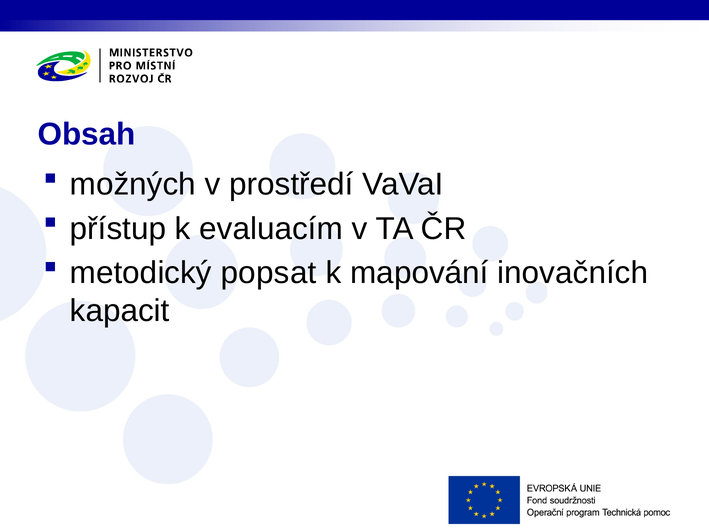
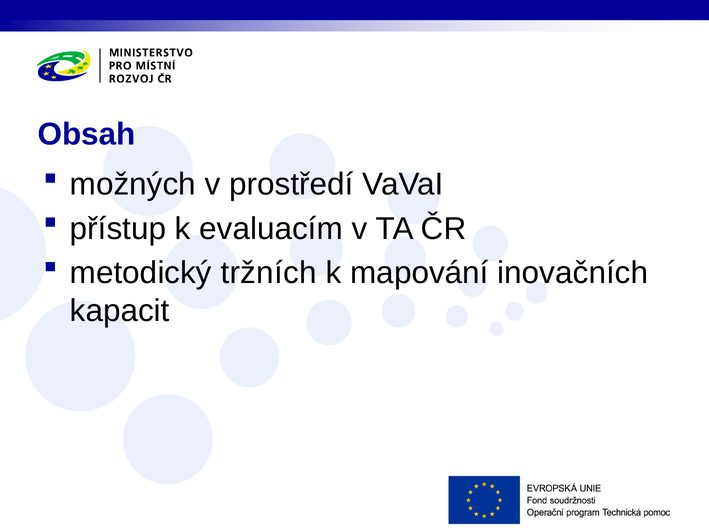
popsat: popsat -> tržních (269, 273)
